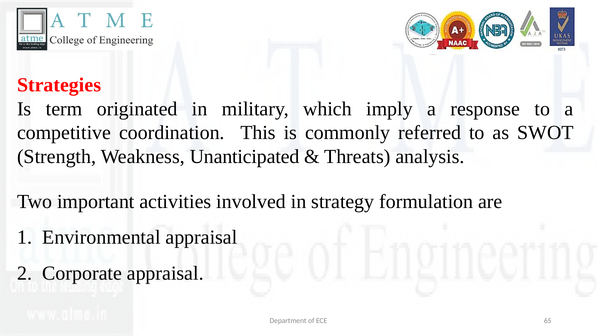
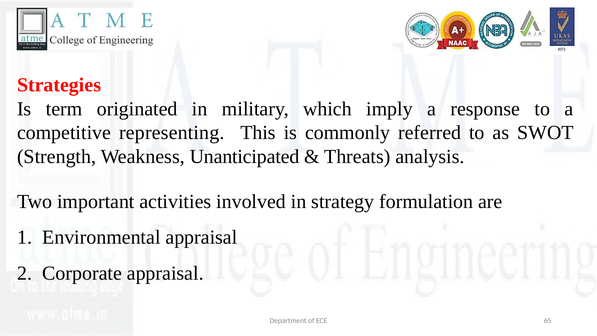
coordination: coordination -> representing (172, 133)
